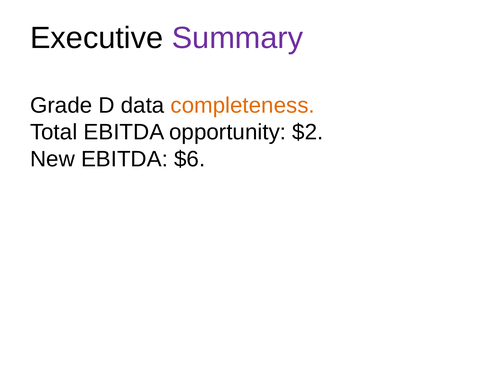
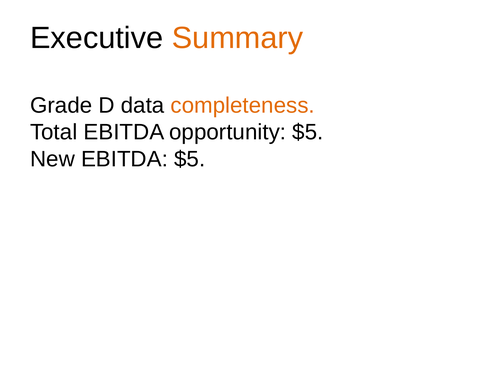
Summary colour: purple -> orange (238, 38)
opportunity $2: $2 -> $5 (308, 132)
EBITDA $6: $6 -> $5 (190, 159)
